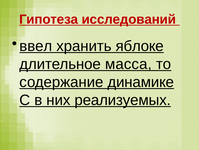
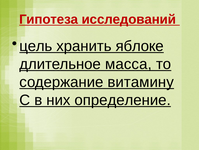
ввел: ввел -> цель (36, 46)
динамике: динамике -> витамину (141, 82)
реализуемых: реализуемых -> определение (123, 100)
